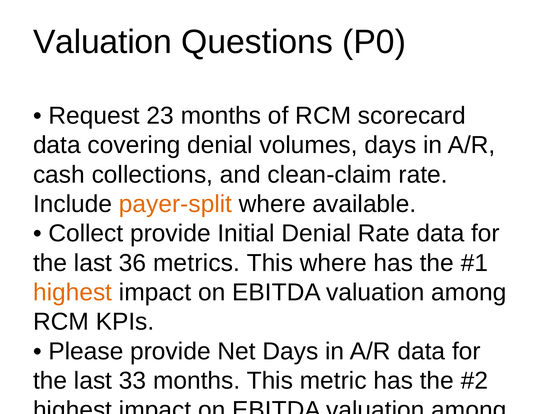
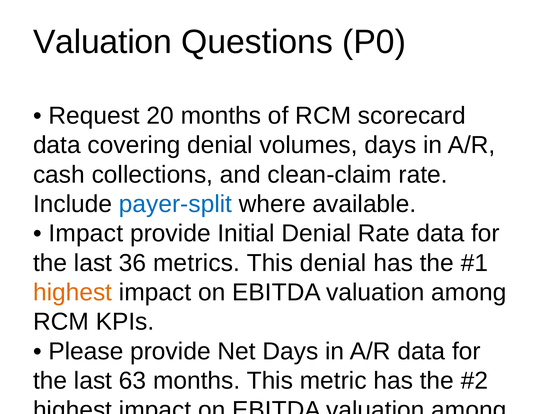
23: 23 -> 20 (160, 116)
payer-split colour: orange -> blue (176, 204)
Collect: Collect -> Impact (86, 234)
This where: where -> denial (333, 263)
33: 33 -> 63 (133, 381)
